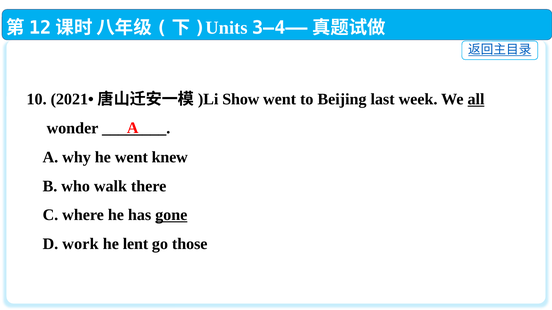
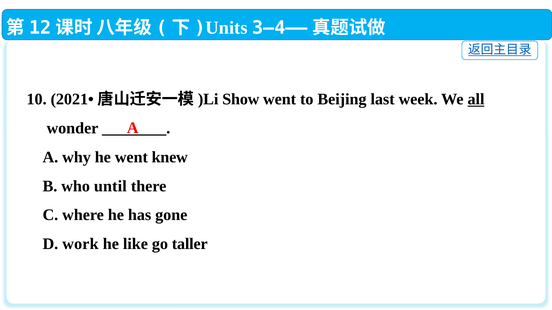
walk: walk -> until (110, 186)
gone underline: present -> none (171, 215)
lent: lent -> like (135, 244)
those: those -> taller (190, 244)
